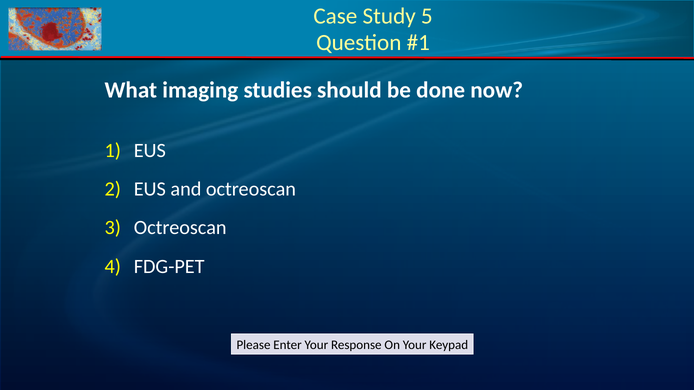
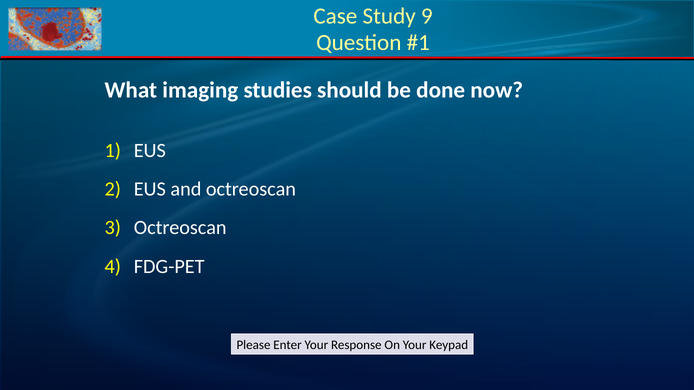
5: 5 -> 9 (427, 16)
